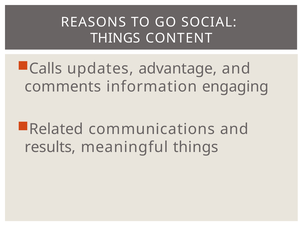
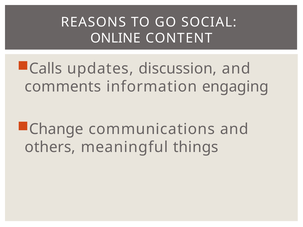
THINGS: THINGS -> ONLINE (115, 38)
advantage: advantage -> discussion (178, 69)
Related: Related -> Change (56, 129)
results: results -> others (50, 147)
